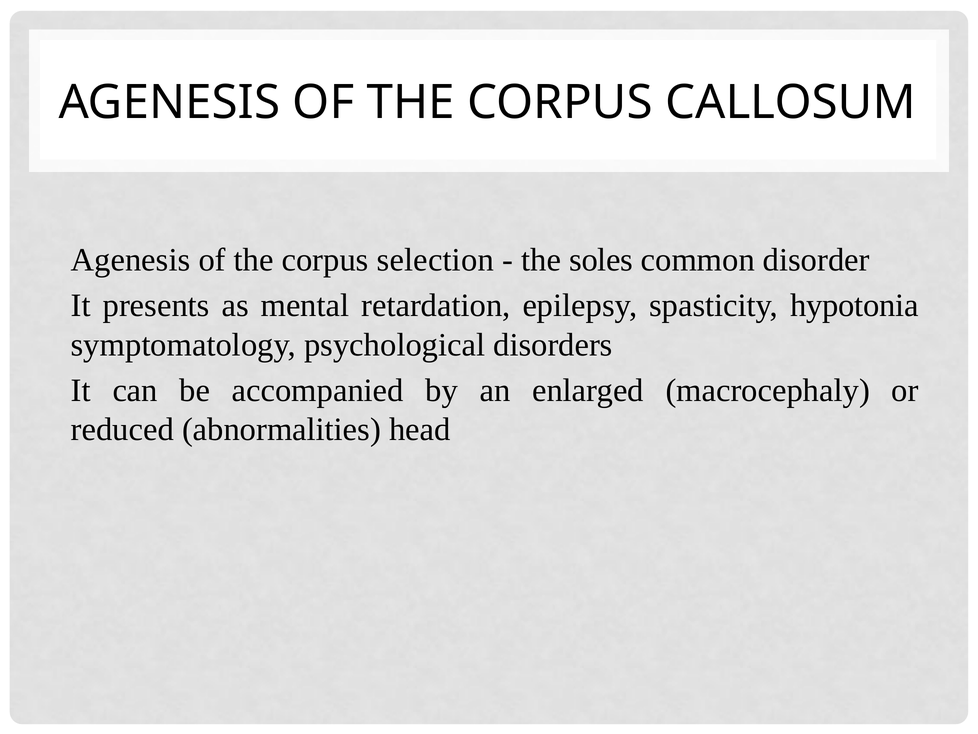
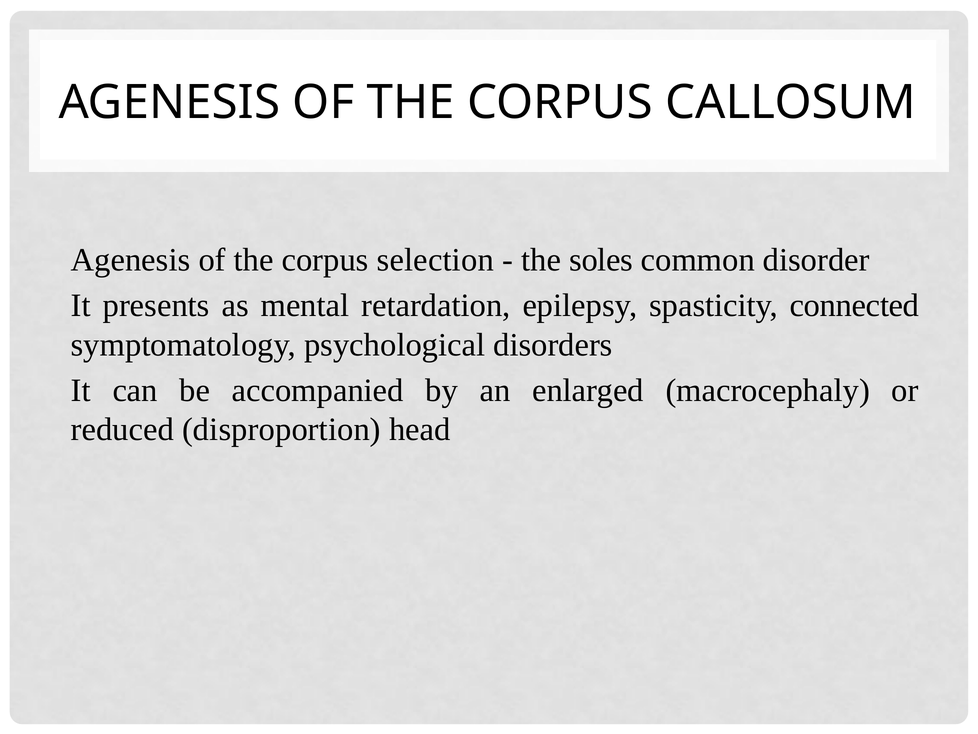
hypotonia: hypotonia -> connected (854, 305)
abnormalities: abnormalities -> disproportion (281, 429)
